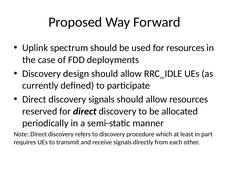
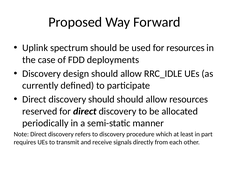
discovery signals: signals -> should (101, 99)
